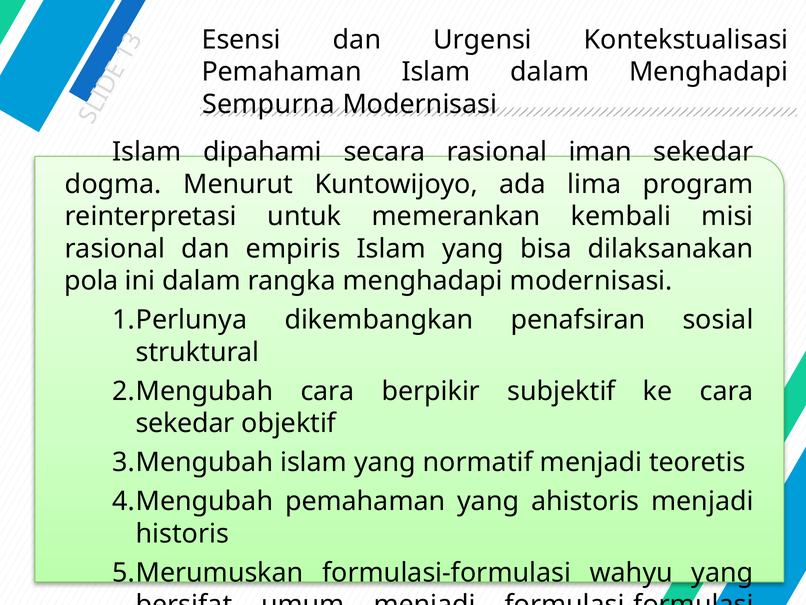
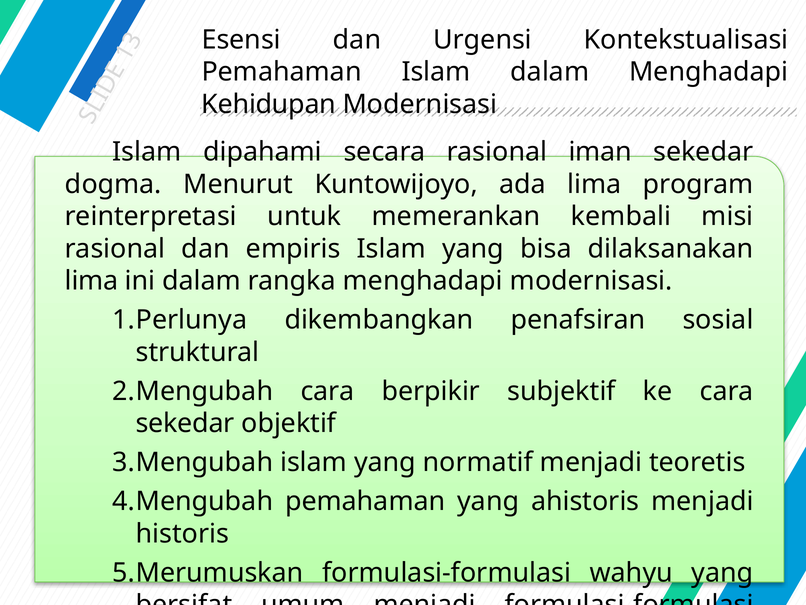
Sempurna: Sempurna -> Kehidupan (269, 104)
pola: pola -> lima (91, 281)
